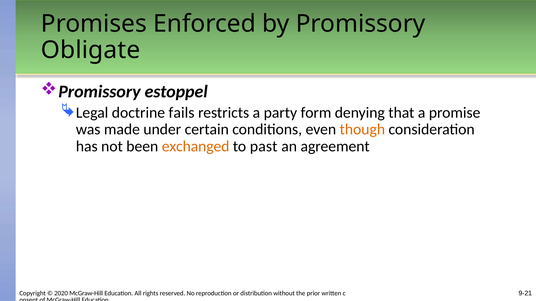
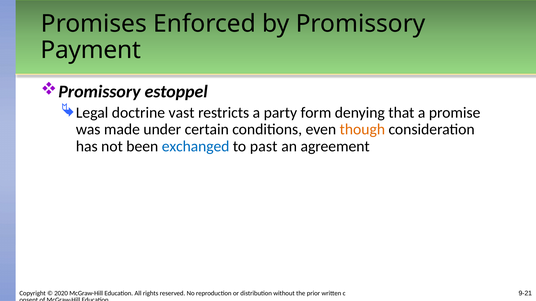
Obligate: Obligate -> Payment (91, 50)
fails: fails -> vast (182, 113)
exchanged colour: orange -> blue (196, 146)
